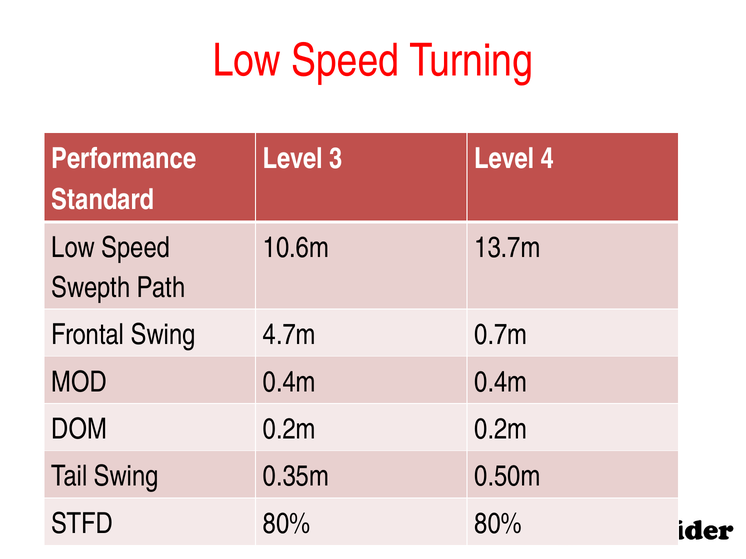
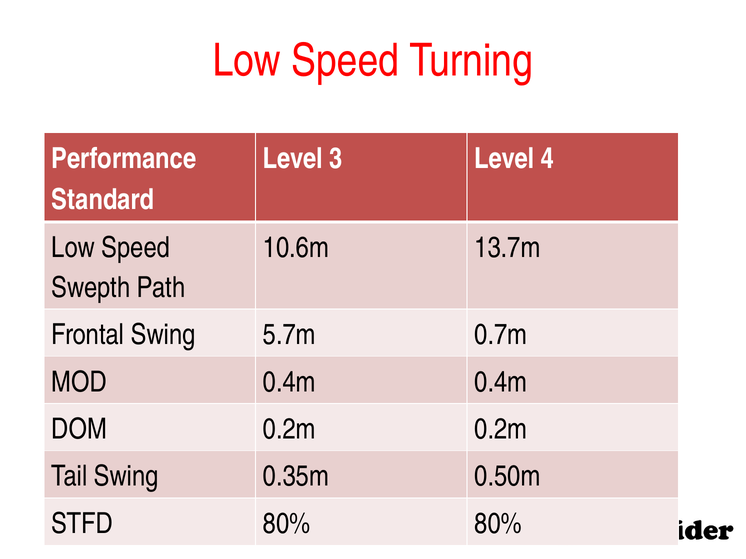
4.7m: 4.7m -> 5.7m (289, 335)
